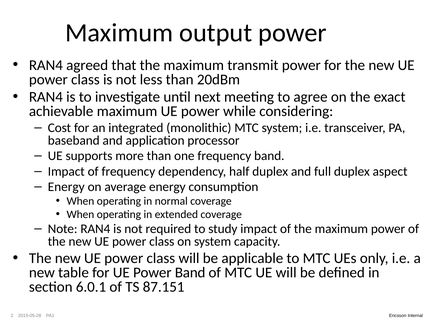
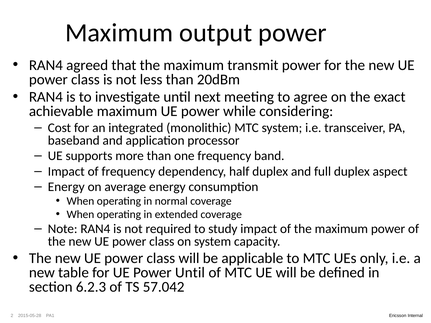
Power Band: Band -> Until (190, 273)
6.0.1: 6.0.1 -> 6.2.3 (91, 287)
87.151: 87.151 -> 57.042 (164, 287)
